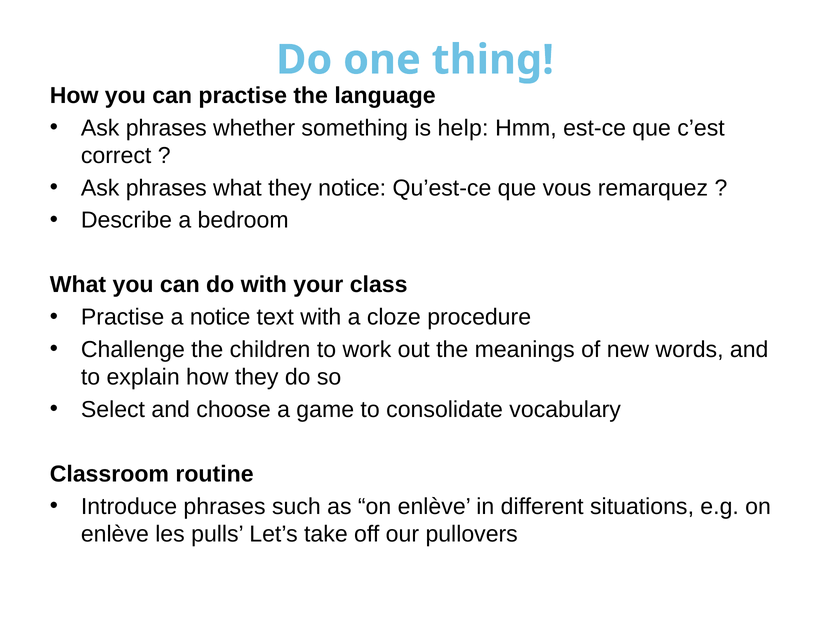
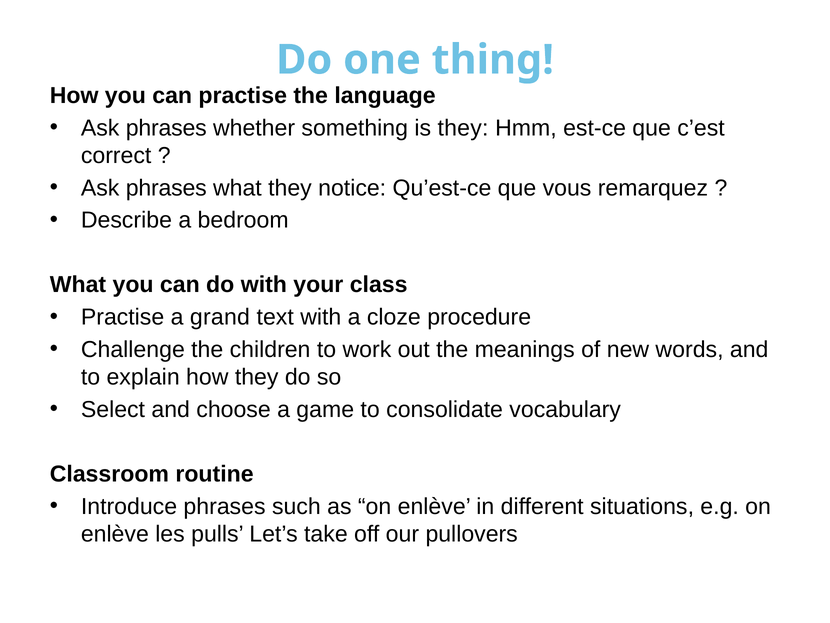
is help: help -> they (463, 128)
a notice: notice -> grand (220, 317)
